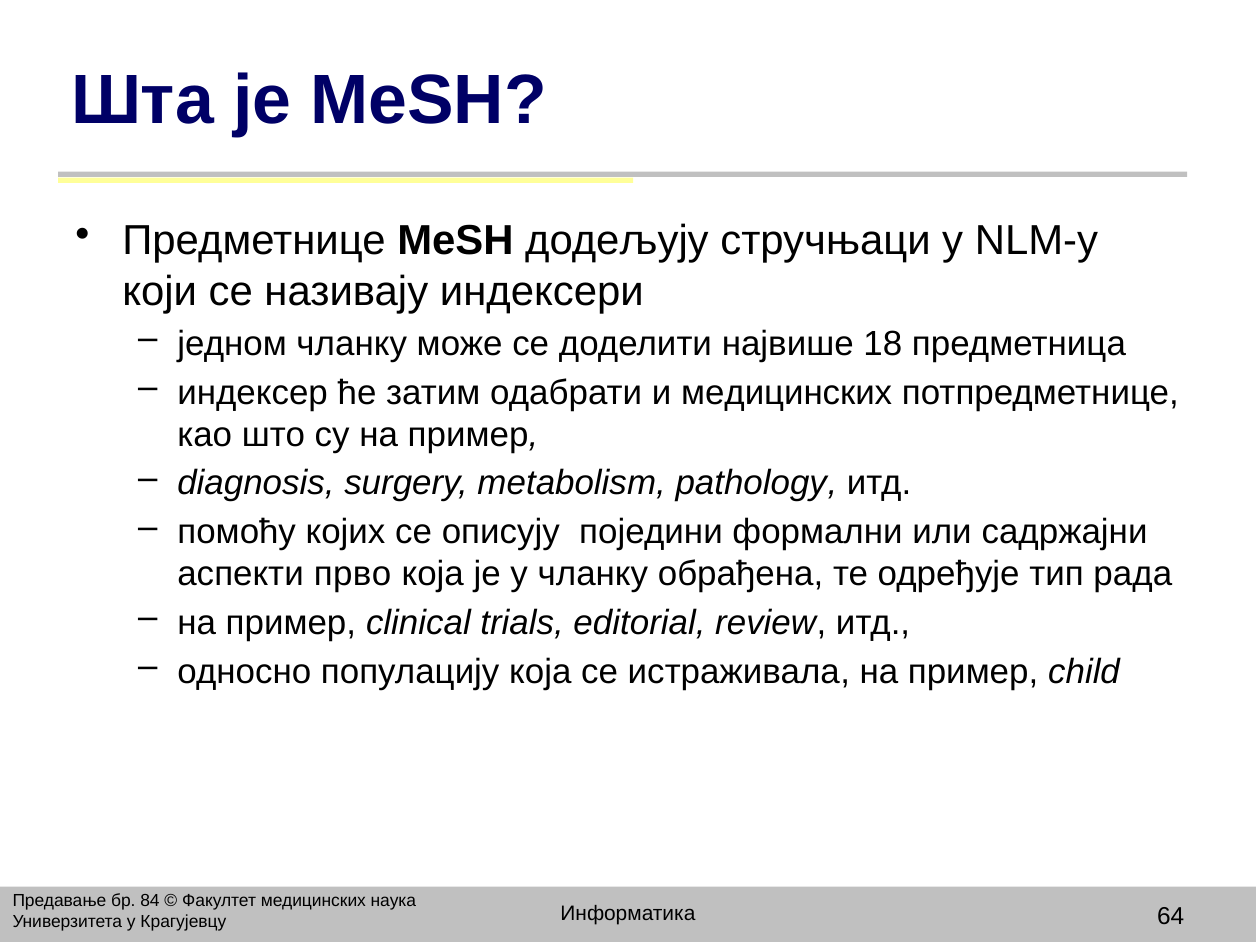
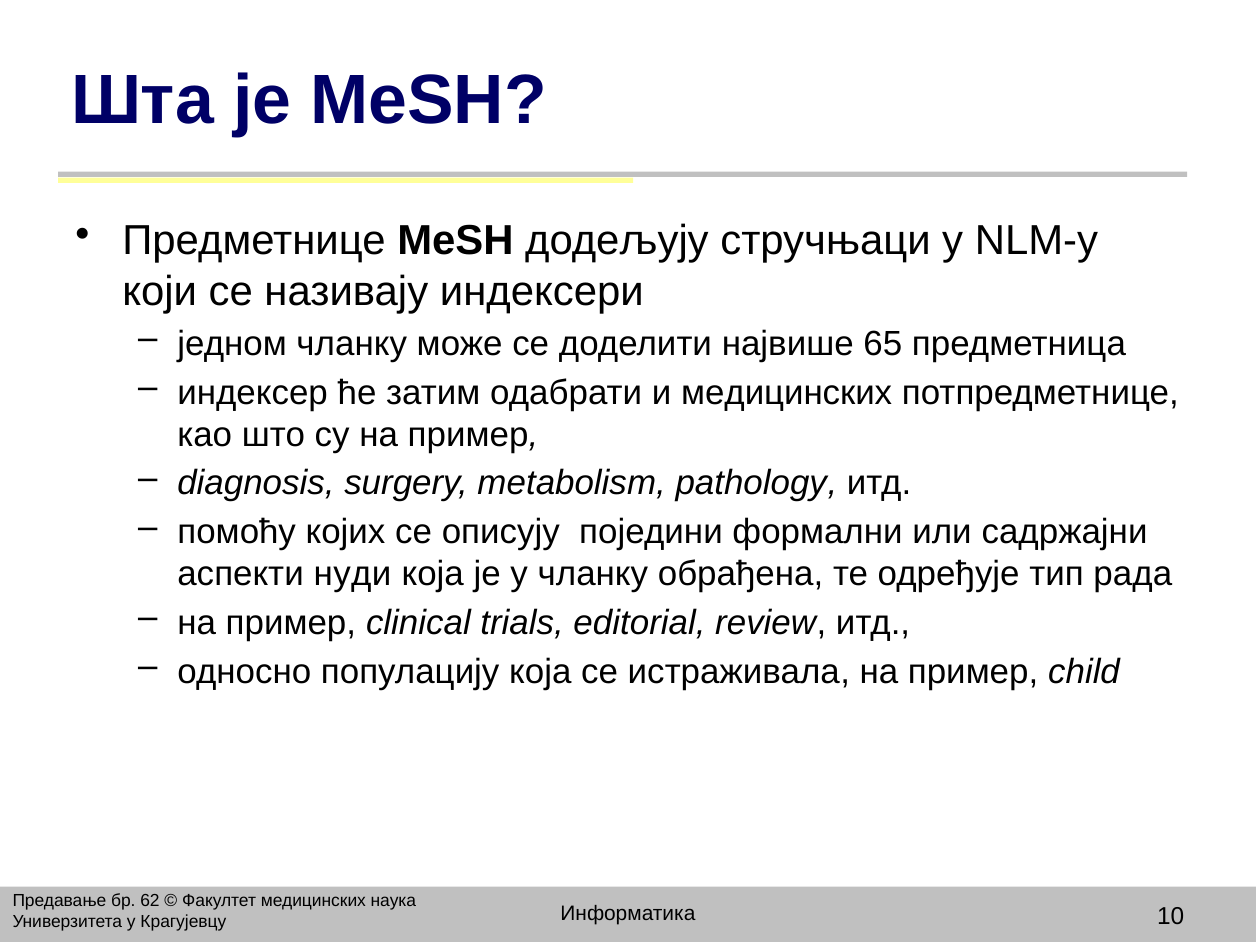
18: 18 -> 65 (883, 344)
прво: прво -> нуди (353, 574)
84: 84 -> 62 (150, 900)
64: 64 -> 10 (1171, 916)
